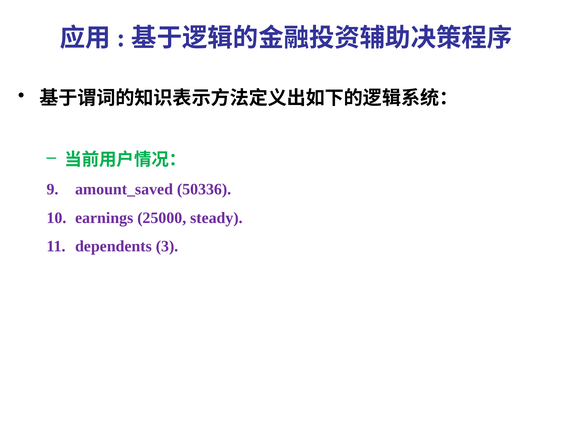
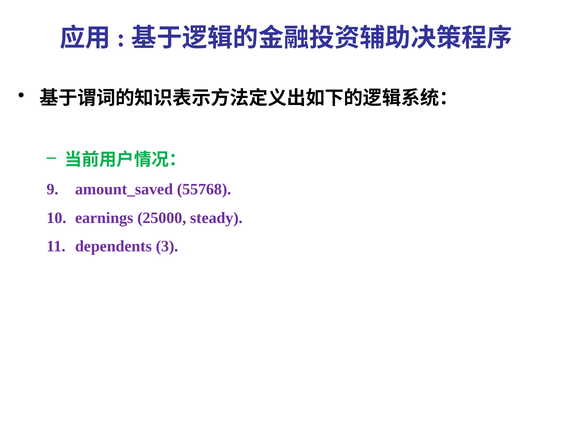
50336: 50336 -> 55768 (204, 189)
